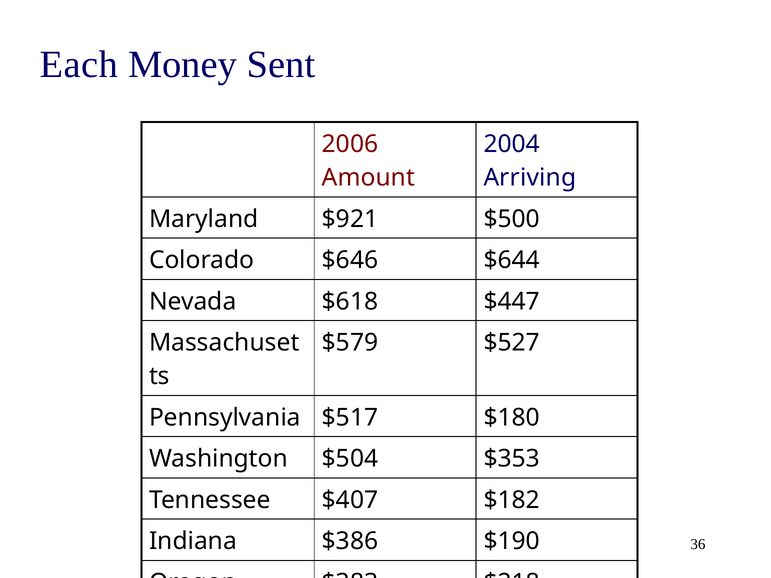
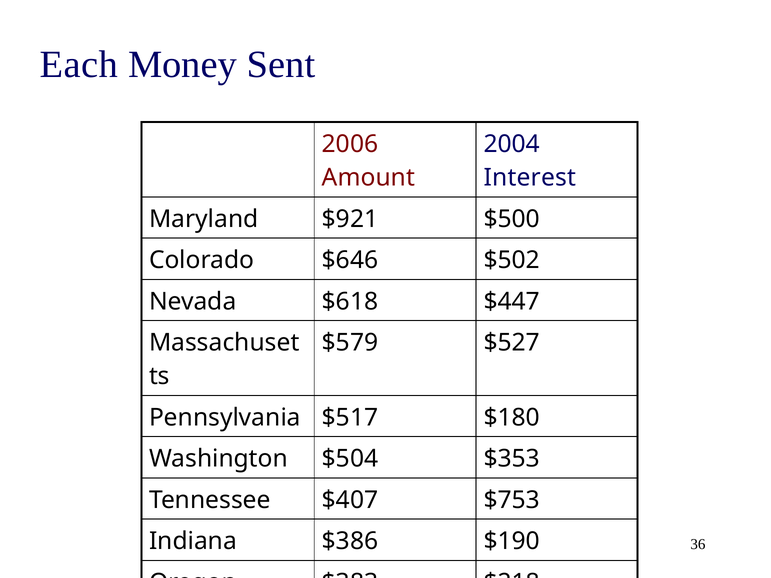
Arriving: Arriving -> Interest (530, 178)
$644: $644 -> $502 (512, 260)
$182: $182 -> $753 (512, 500)
